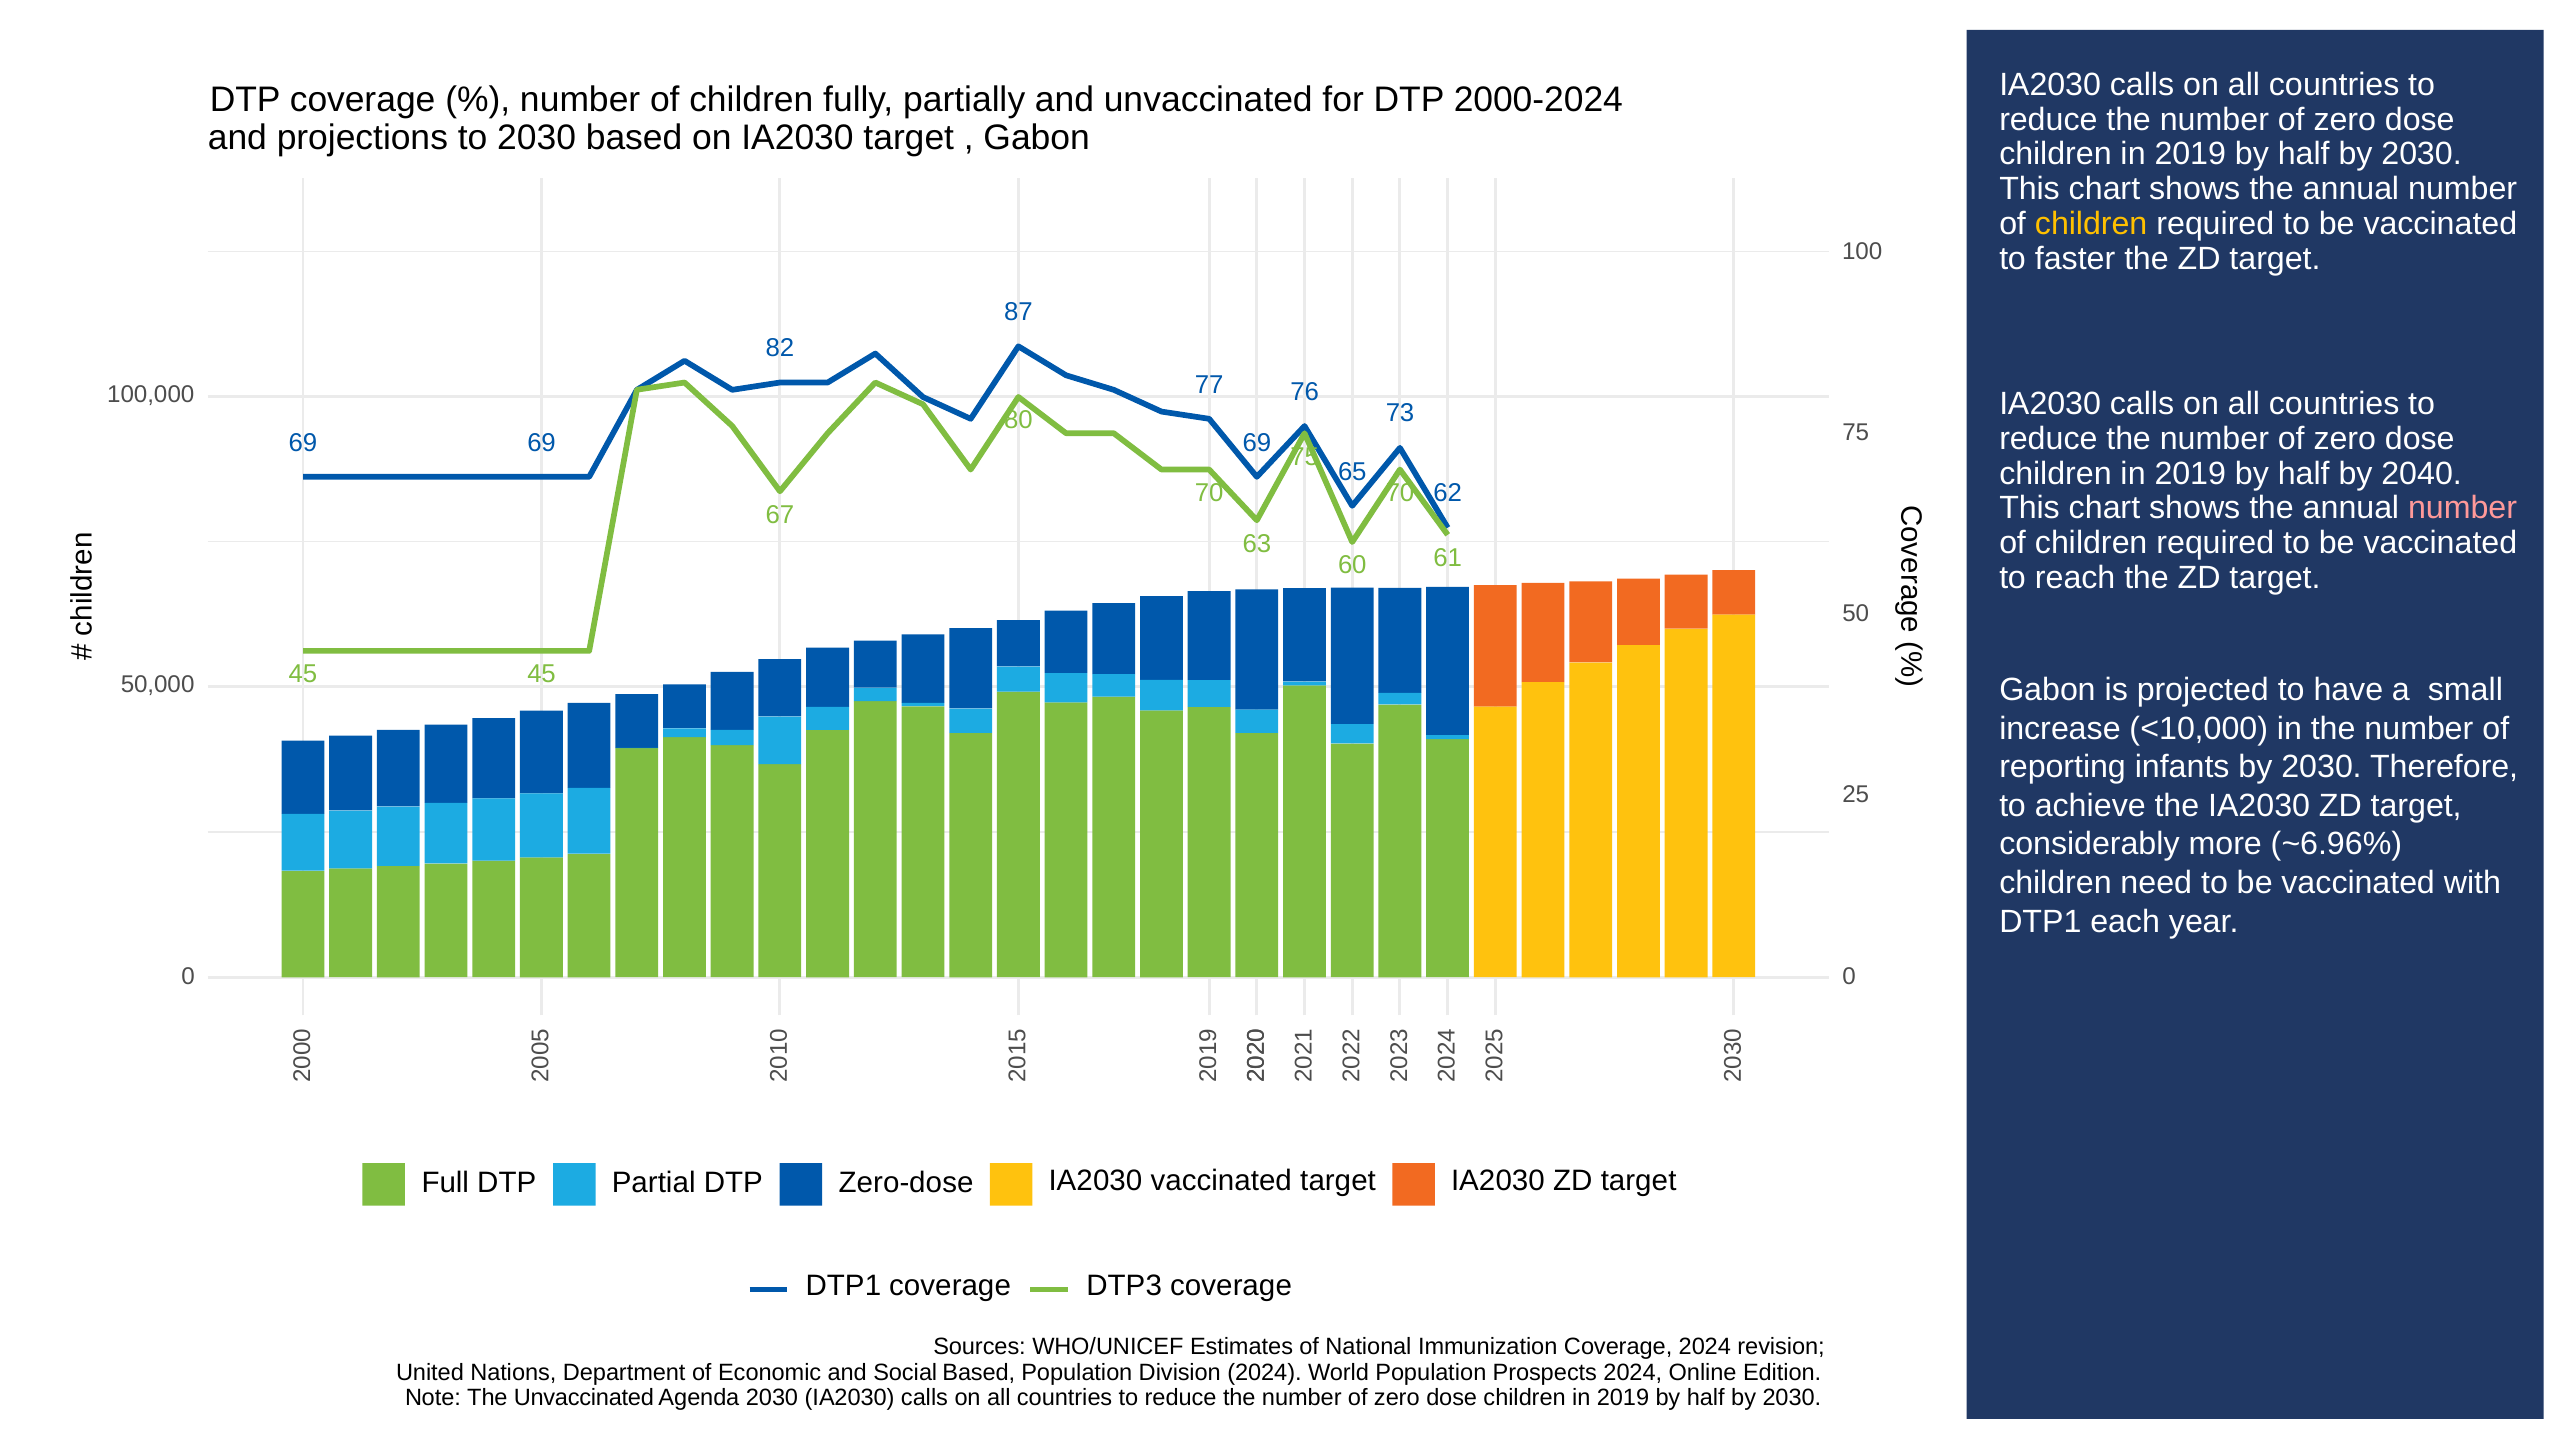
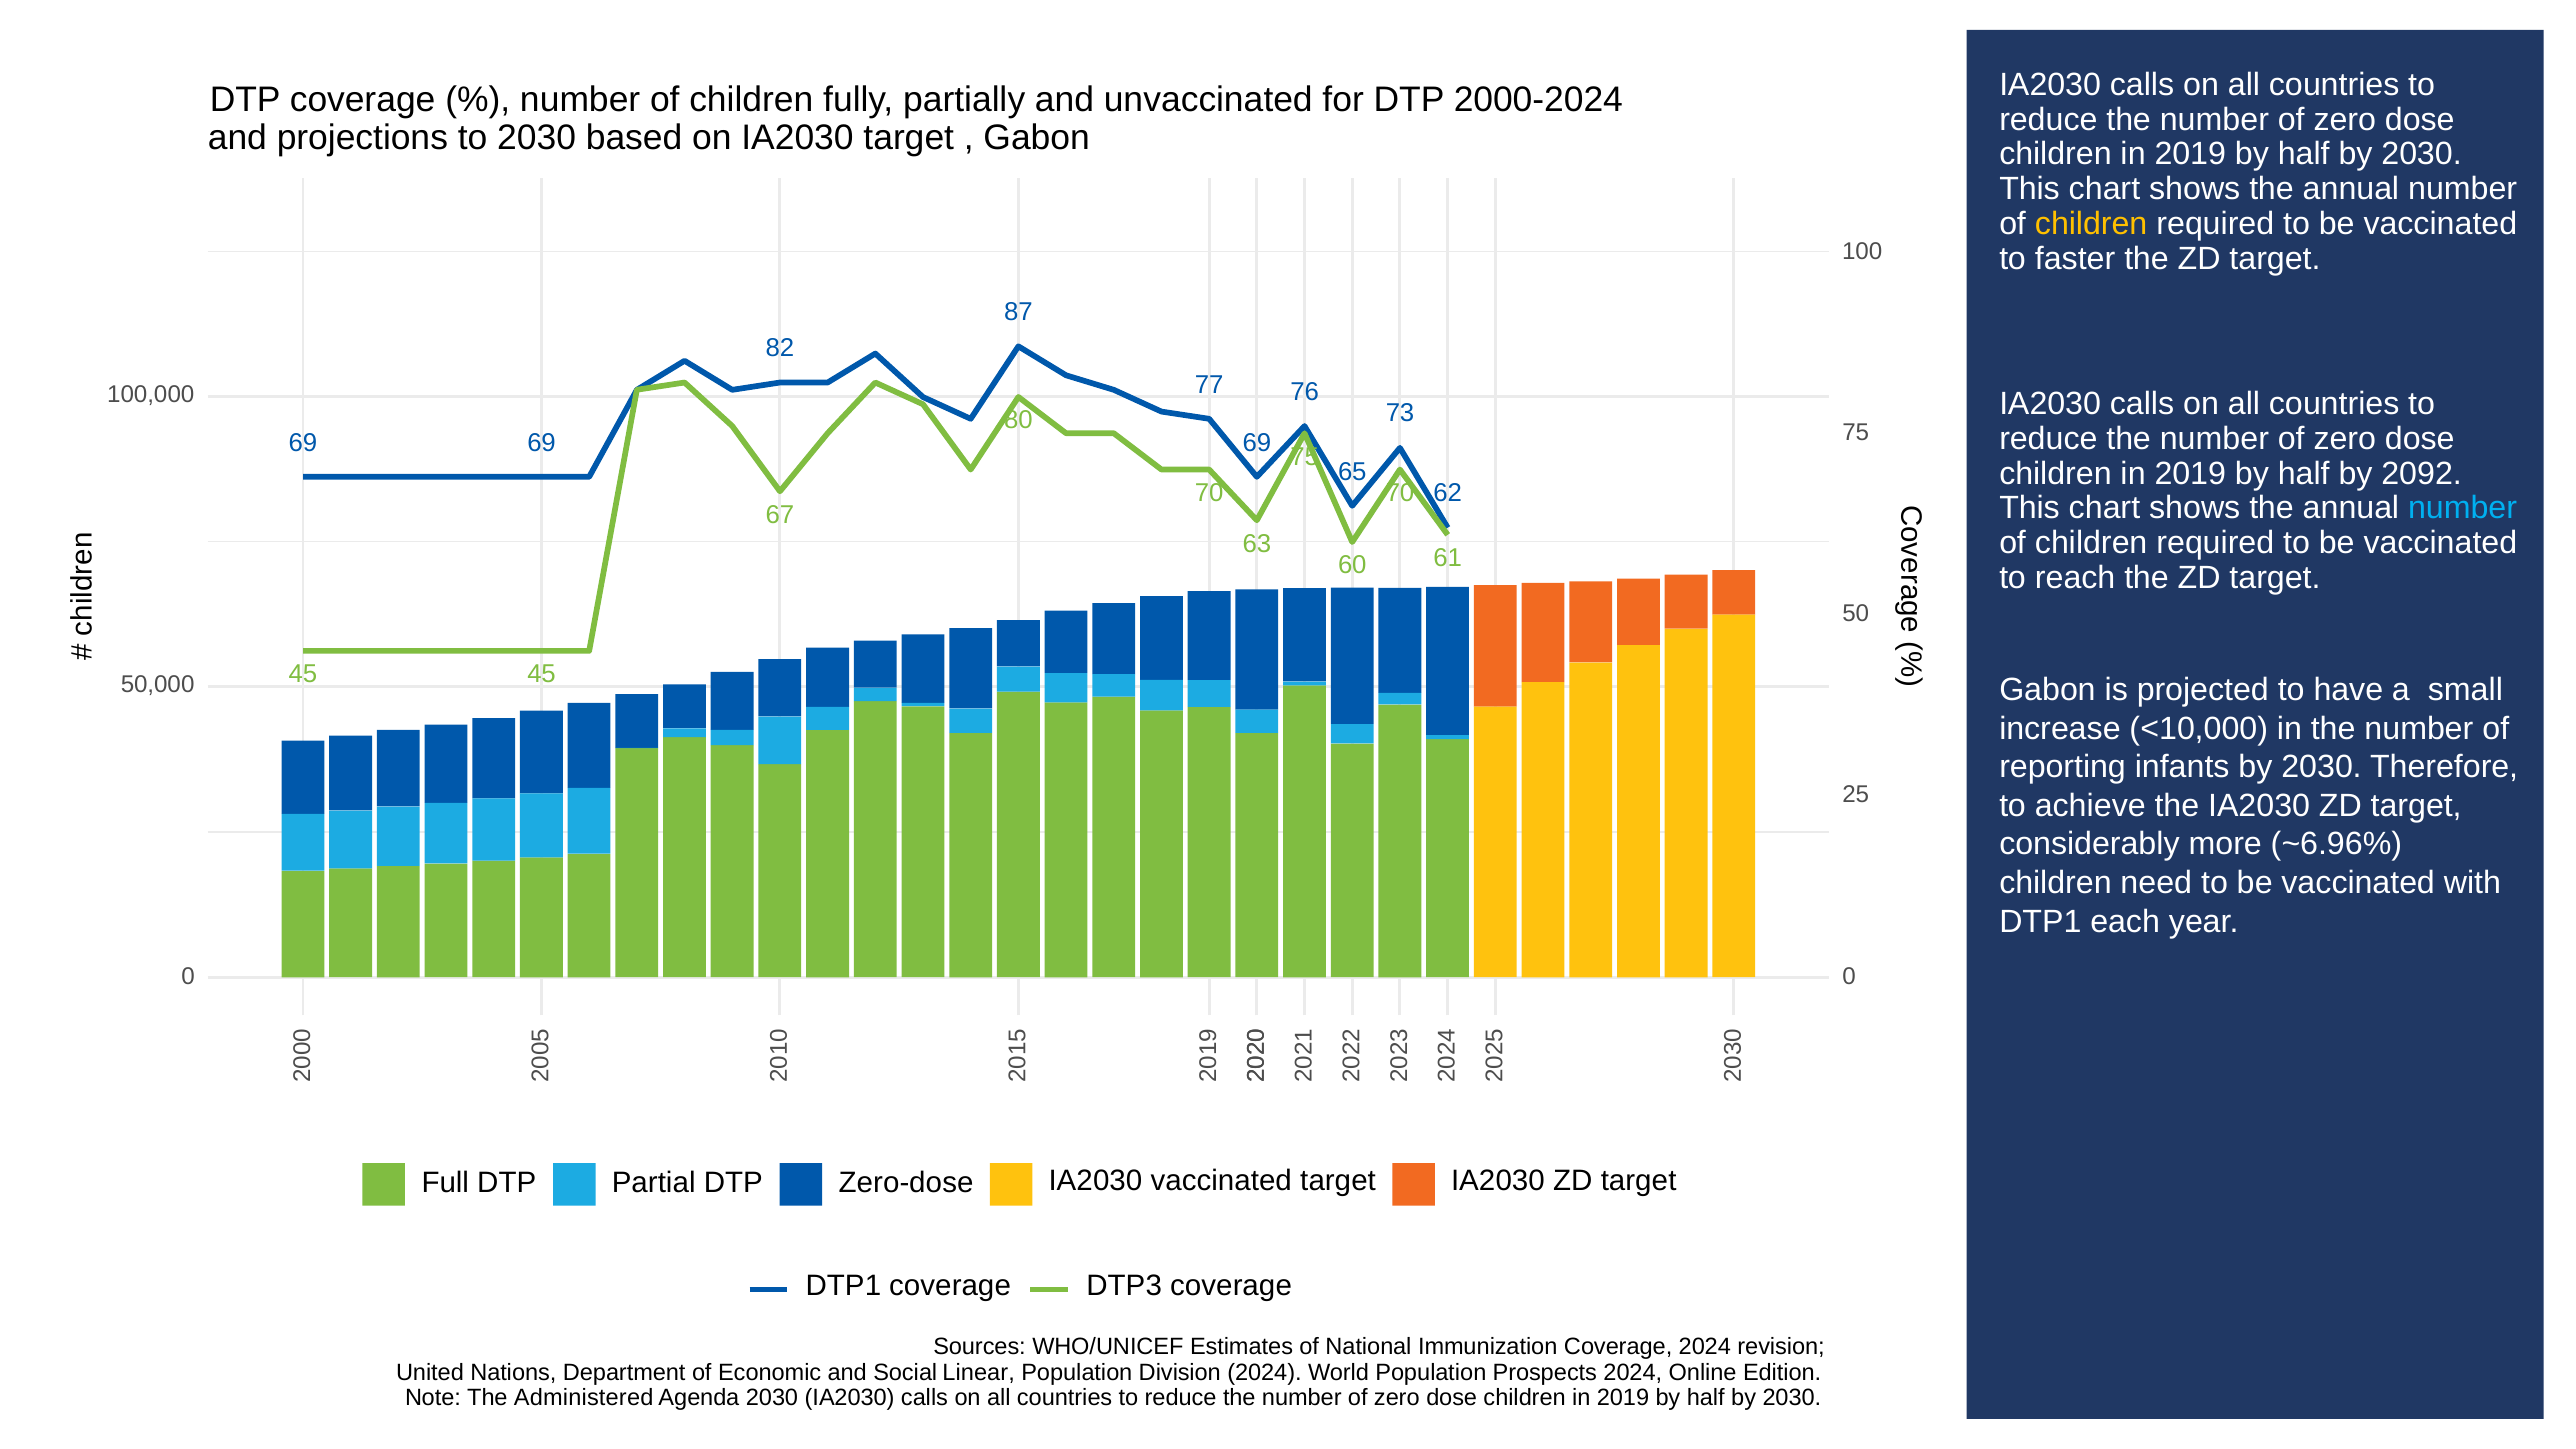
2040: 2040 -> 2092 (2422, 474)
number colour: pink -> light blue (2463, 508)
Social Based: Based -> Linear (979, 1373)
The Unvaccinated: Unvaccinated -> Administered (584, 1398)
